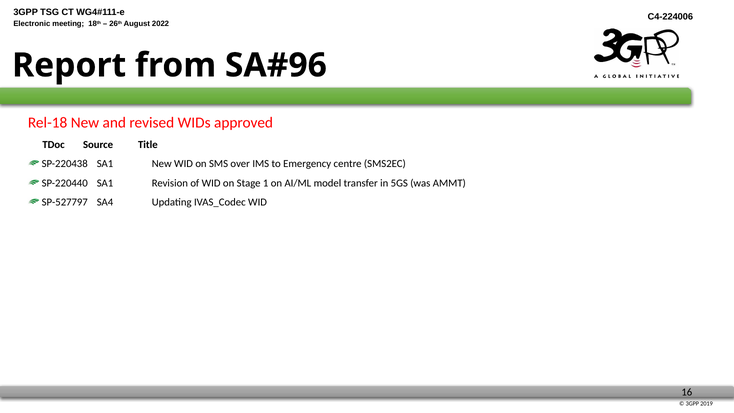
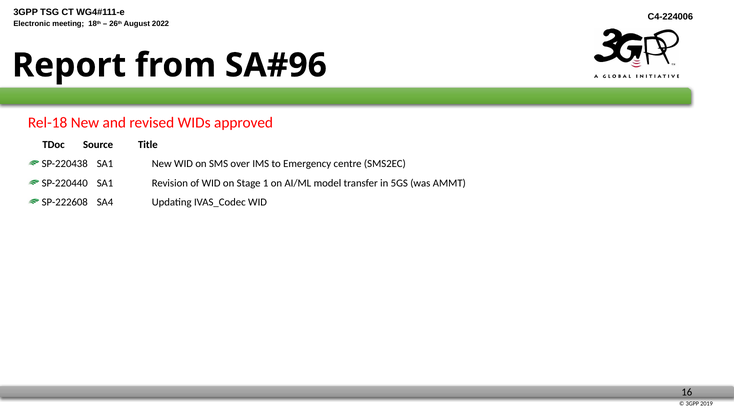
SP-527797: SP-527797 -> SP-222608 (65, 202)
